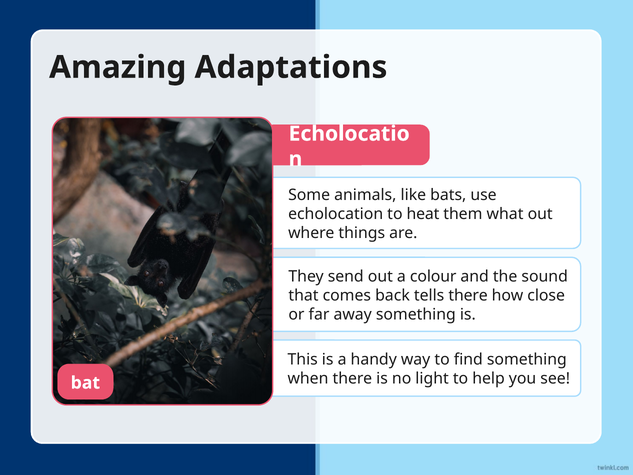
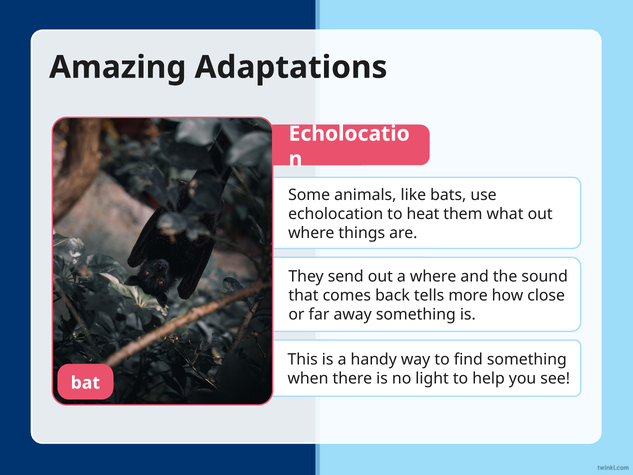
a colour: colour -> where (433, 276)
tells there: there -> more (468, 295)
